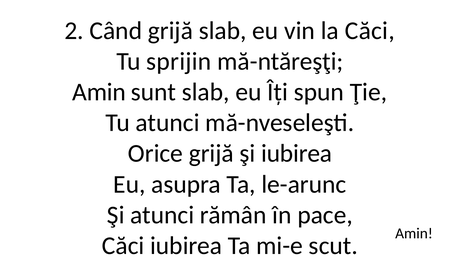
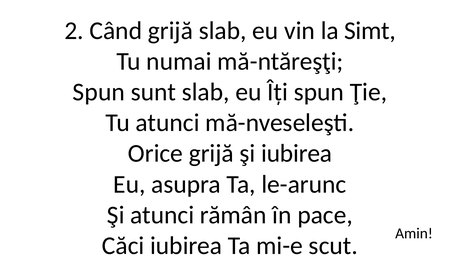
la Căci: Căci -> Simt (370, 31)
sprijin: sprijin -> numai (179, 61)
Amin: Amin -> Spun (99, 92)
